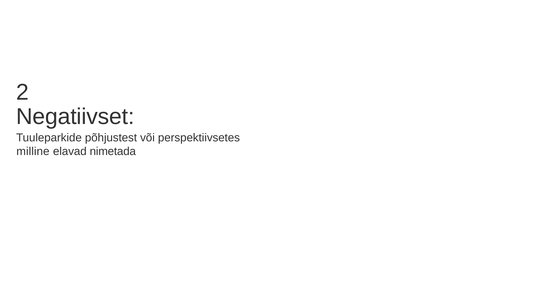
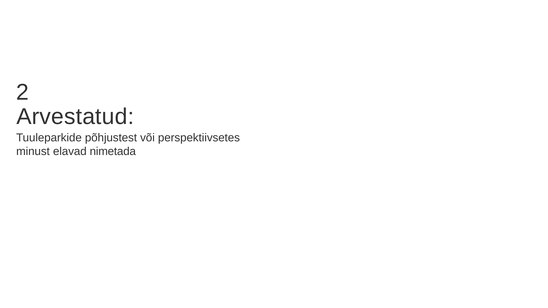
Negatiivset: Negatiivset -> Arvestatud (75, 117)
milline: milline -> minust (33, 151)
